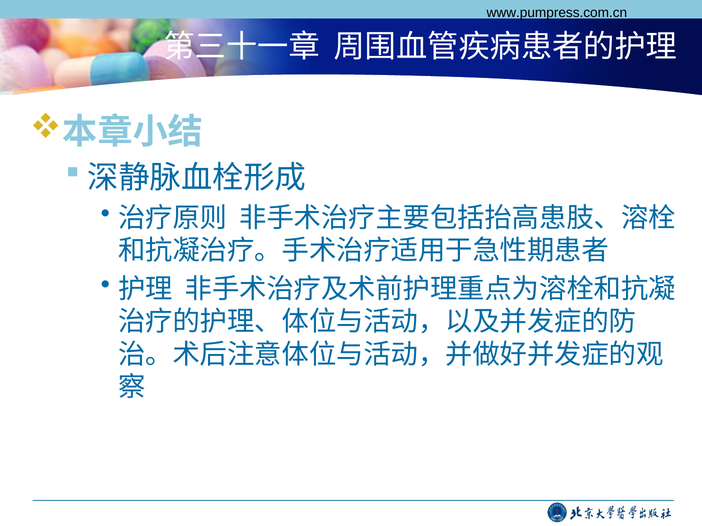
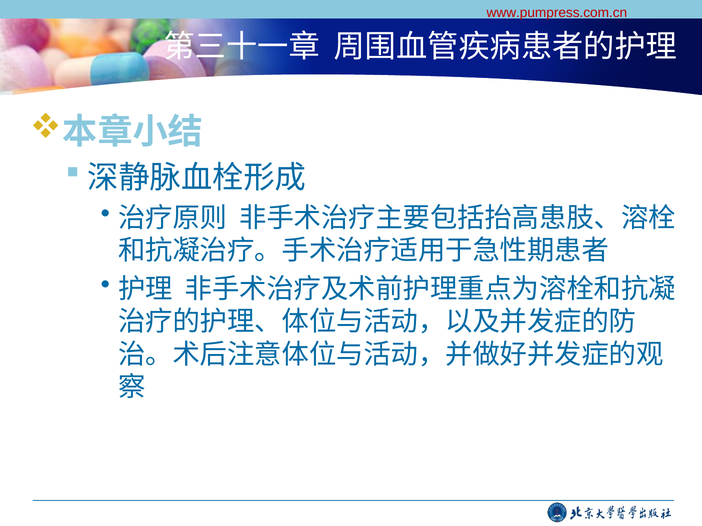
www.pumpress.com.cn colour: black -> red (557, 13)
